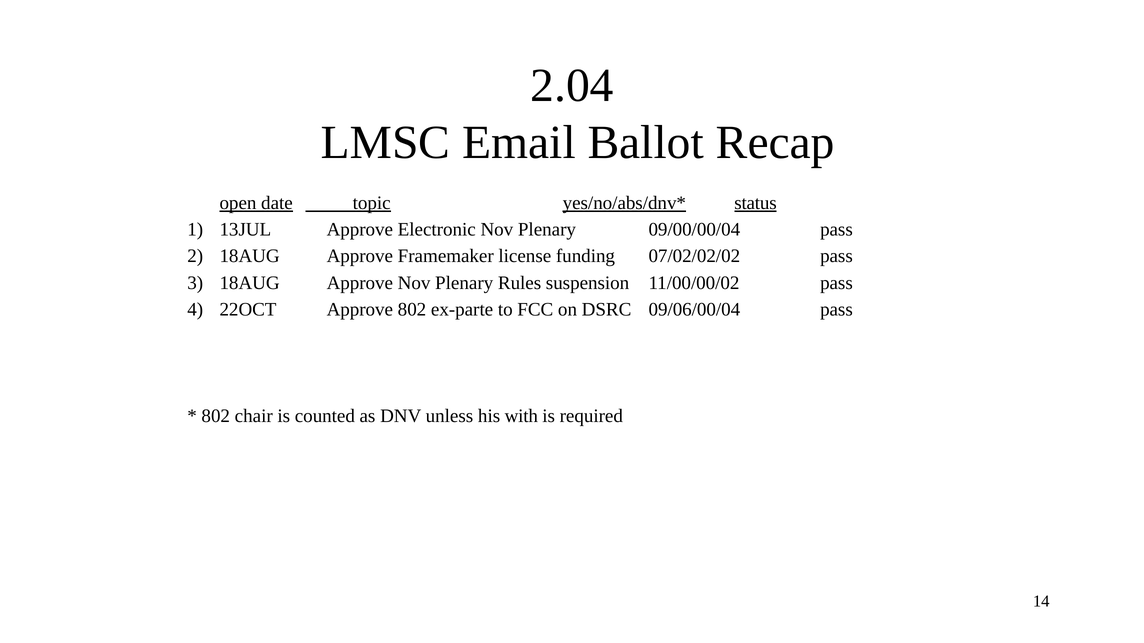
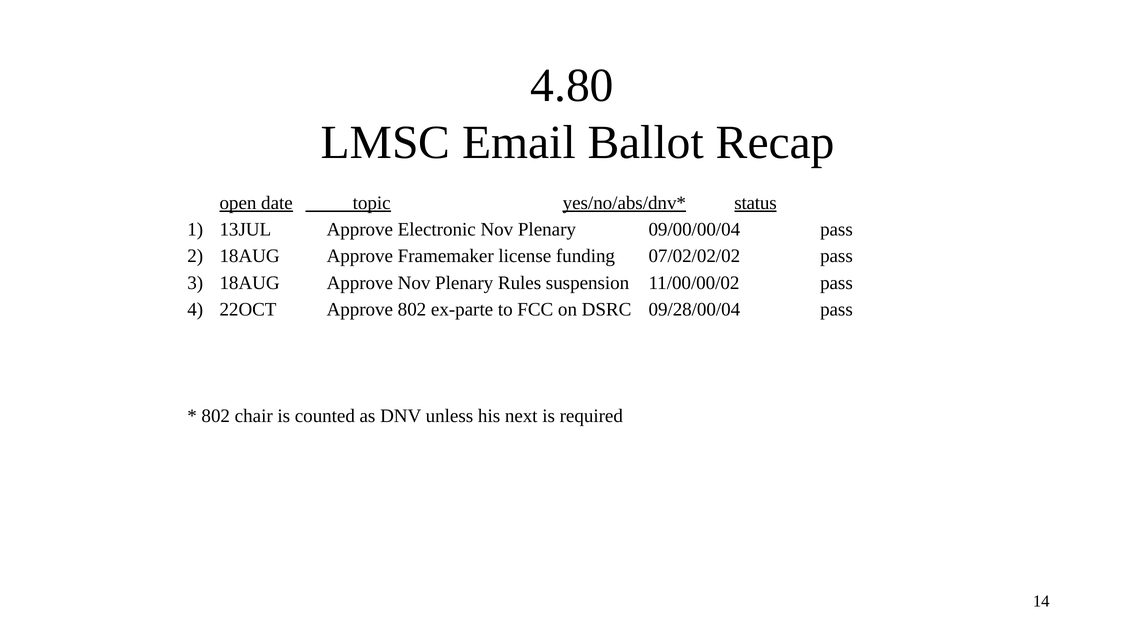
2.04: 2.04 -> 4.80 (572, 86)
09/06/00/04: 09/06/00/04 -> 09/28/00/04 (694, 310)
with: with -> next (521, 416)
